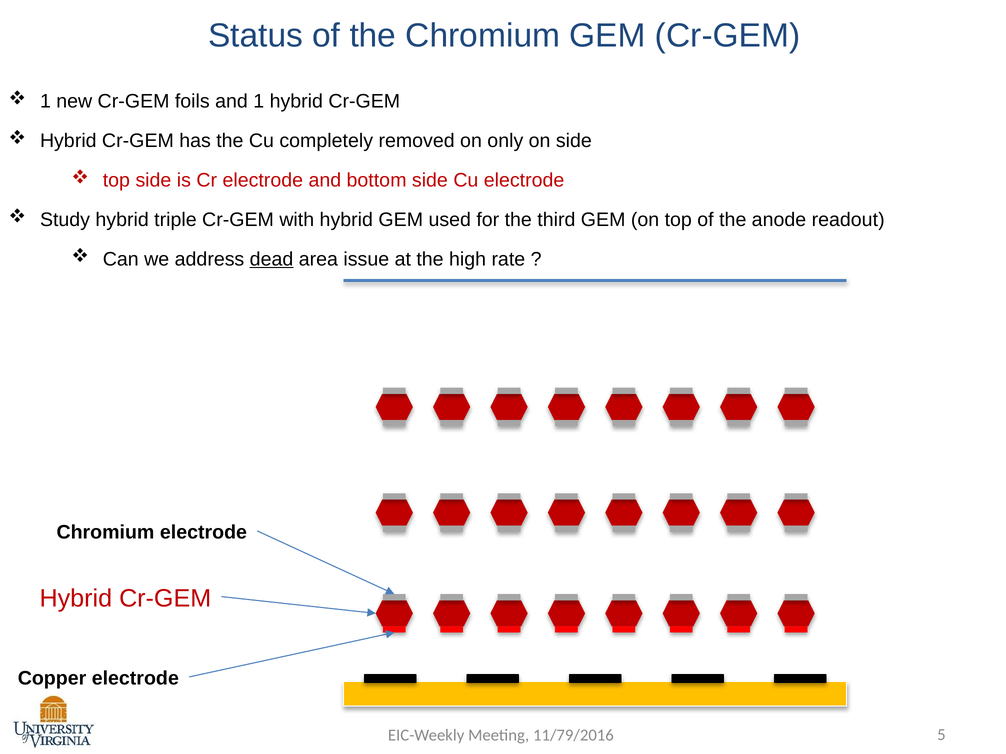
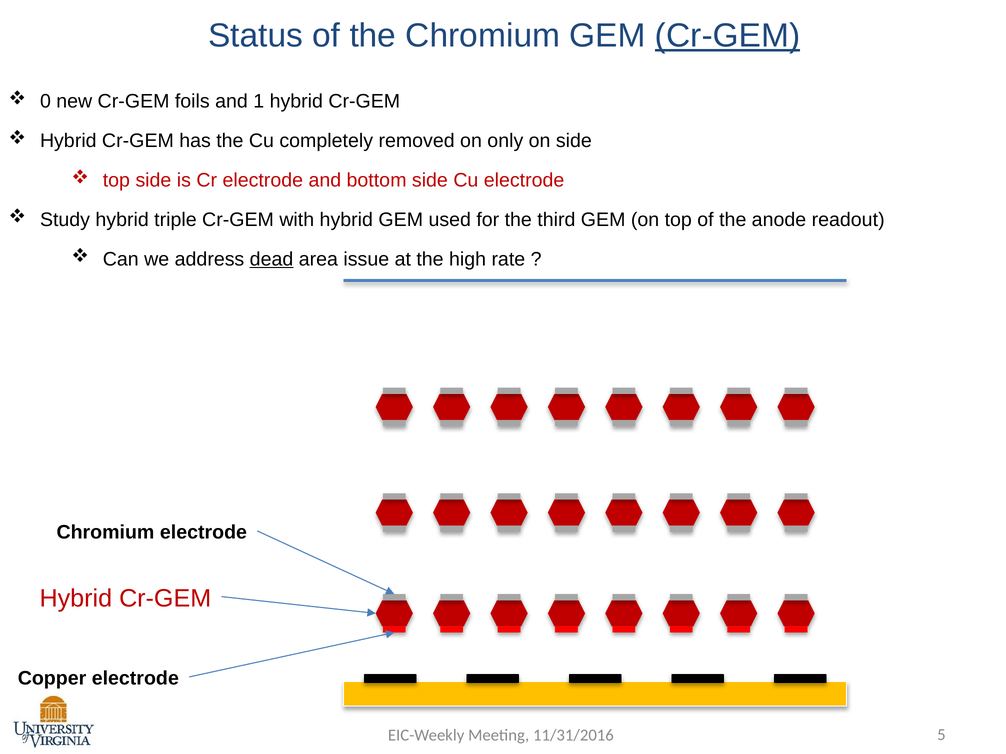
Cr-GEM underline: none -> present (728, 36)
1: 1 -> 0 (45, 102)
11/79/2016: 11/79/2016 -> 11/31/2016 (573, 736)
